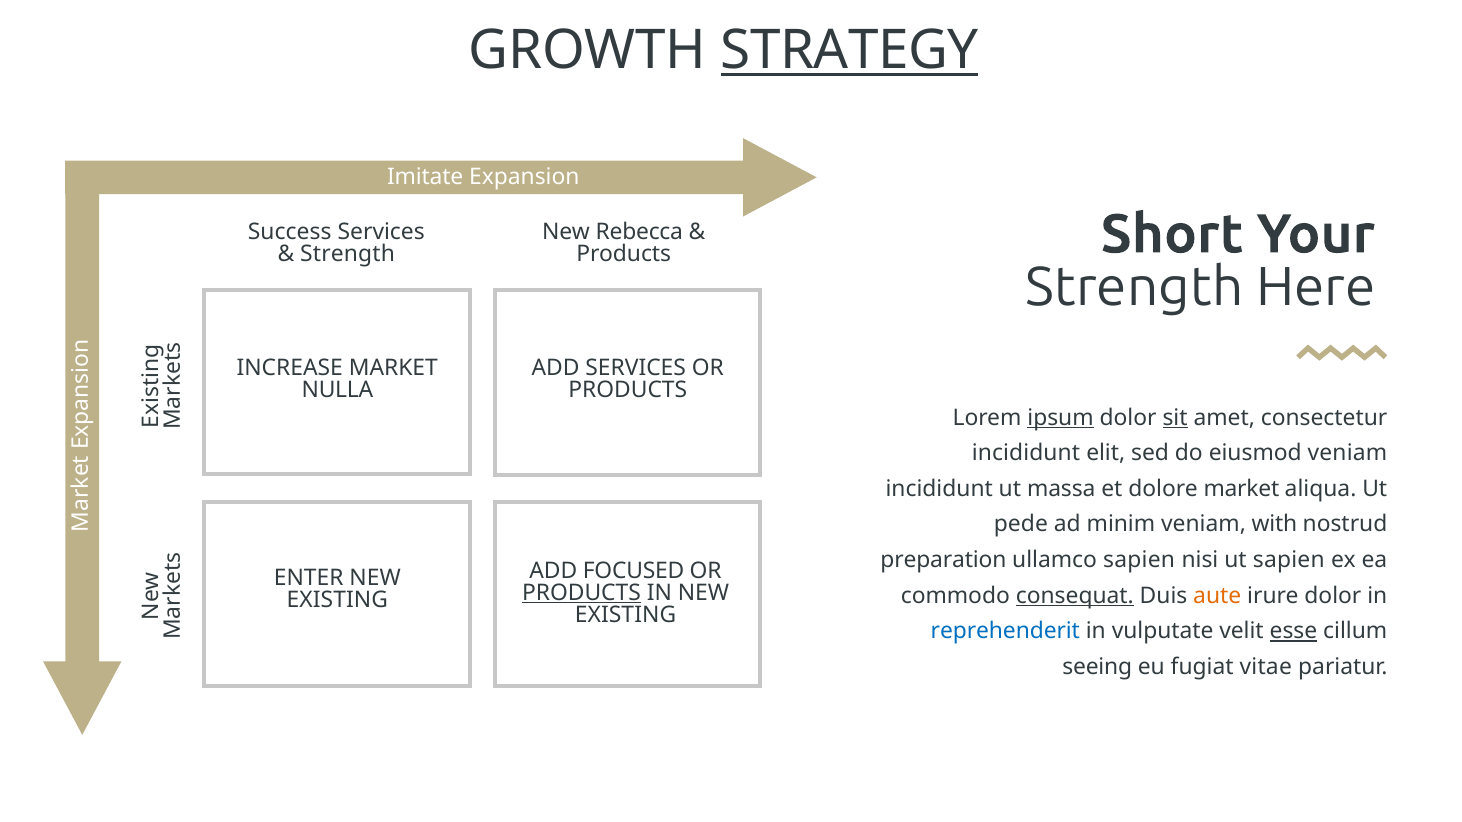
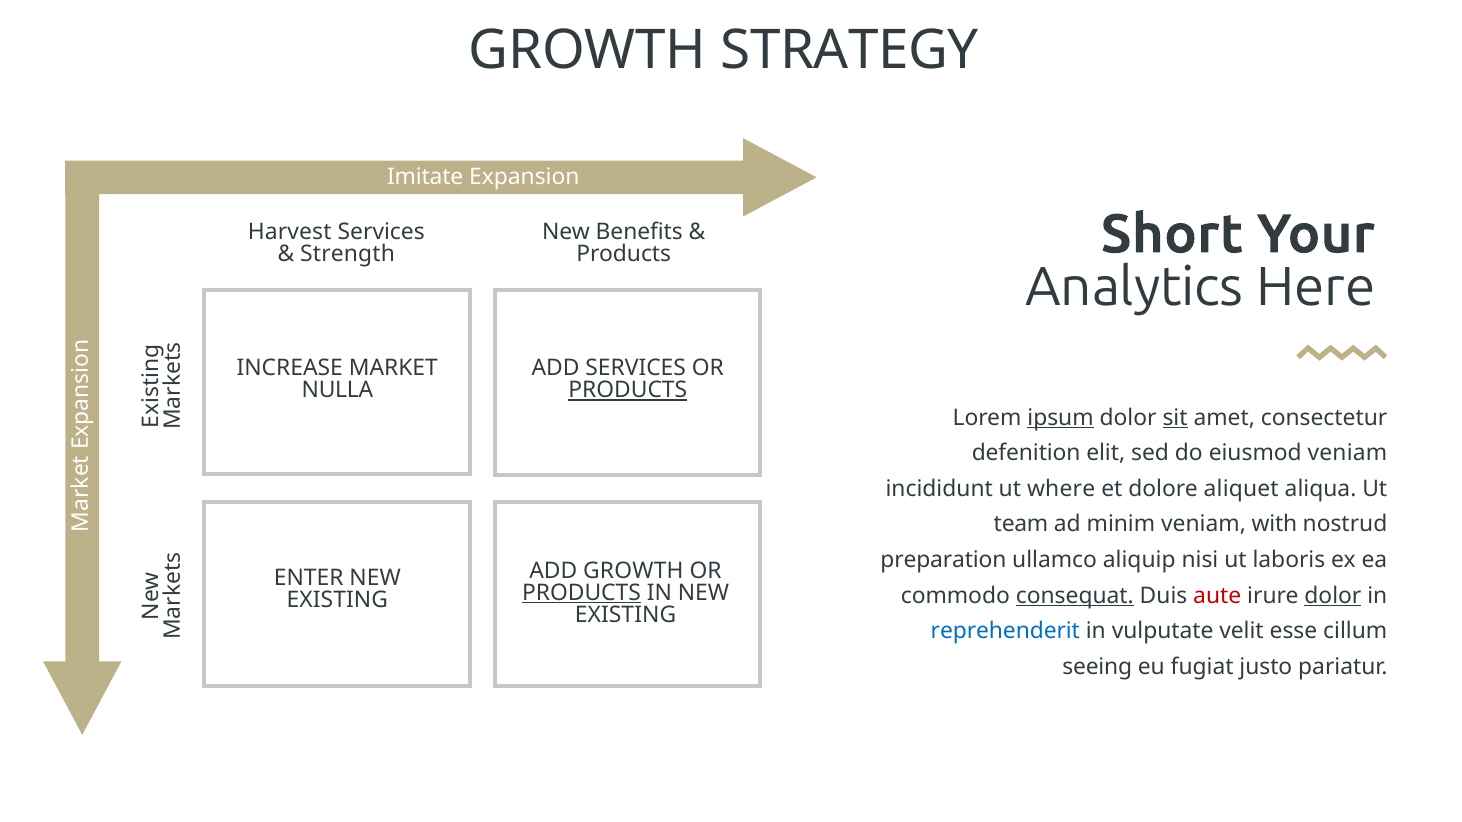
STRATEGY underline: present -> none (850, 51)
Success: Success -> Harvest (290, 232)
Rebecca: Rebecca -> Benefits (639, 232)
Strength: Strength -> Analytics (1135, 287)
PRODUCTS underline: none -> present (628, 390)
incididunt: incididunt -> defenition (1026, 453)
massa: massa -> where (1061, 489)
dolore market: market -> aliquet (1241, 489)
pede: pede -> team (1021, 525)
ullamco sapien: sapien -> aliquip (1139, 560)
ut sapien: sapien -> laboris (1289, 560)
ADD FOCUSED: FOCUSED -> GROWTH (633, 571)
aute colour: orange -> red (1217, 596)
dolor underline: none -> present (1333, 596)
esse underline: present -> none (1293, 632)
vitae: vitae -> justo (1266, 667)
